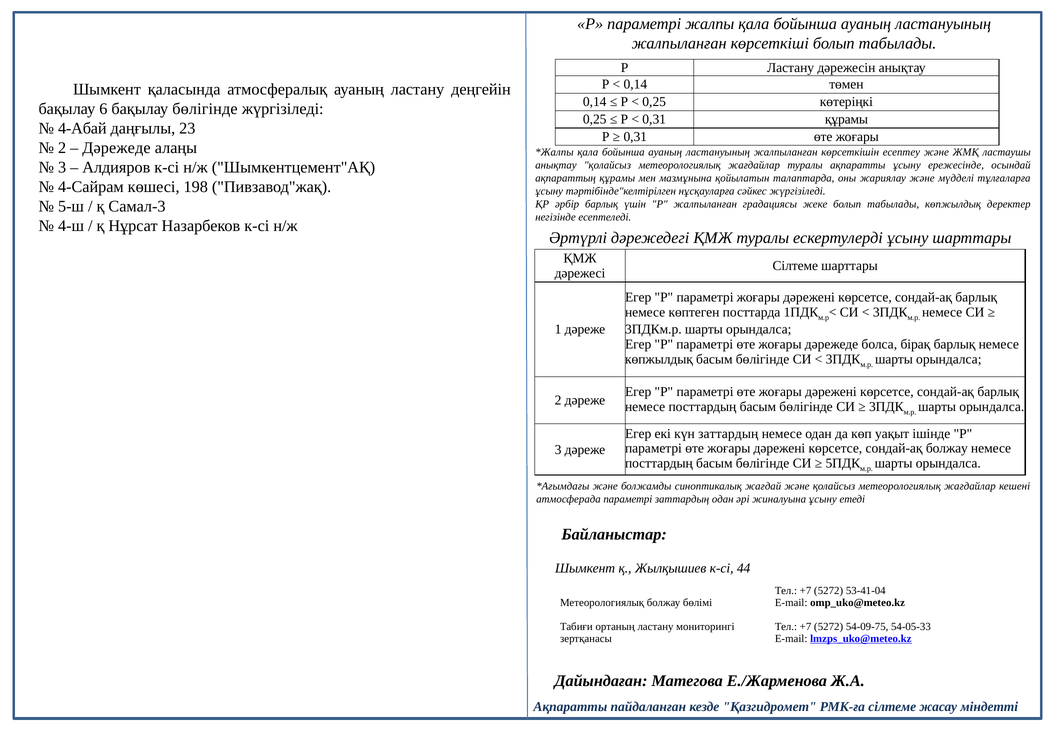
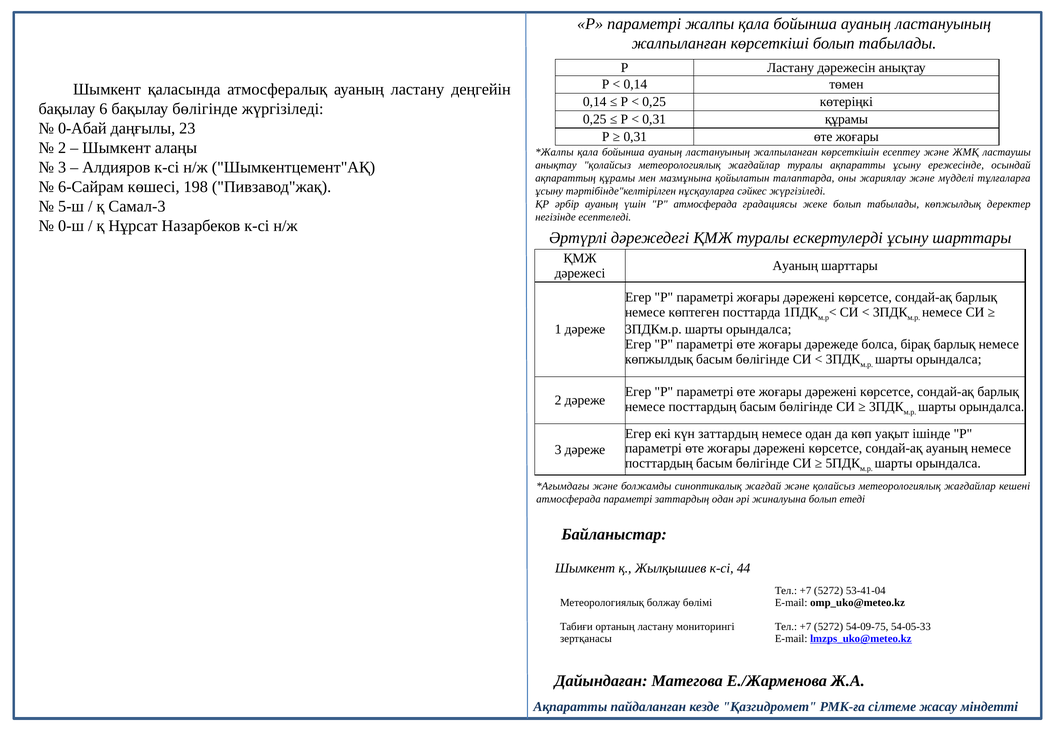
4-Абай: 4-Абай -> 0-Абай (82, 128)
Дәрежеде: Дәрежеде -> Шымкент (117, 148)
4-Сайрам: 4-Сайрам -> 6-Сайрам (91, 187)
әрбір барлық: барлық -> ауаның (602, 204)
Р жалпыланған: жалпыланған -> атмосферада (705, 204)
4-ш: 4-ш -> 0-ш (71, 226)
Сілтеме: Сілтеме -> Ауаның (795, 266)
сондай-ақ болжау: болжау -> ауаның (947, 448)
жиналуына ұсыну: ұсыну -> болып (823, 499)
